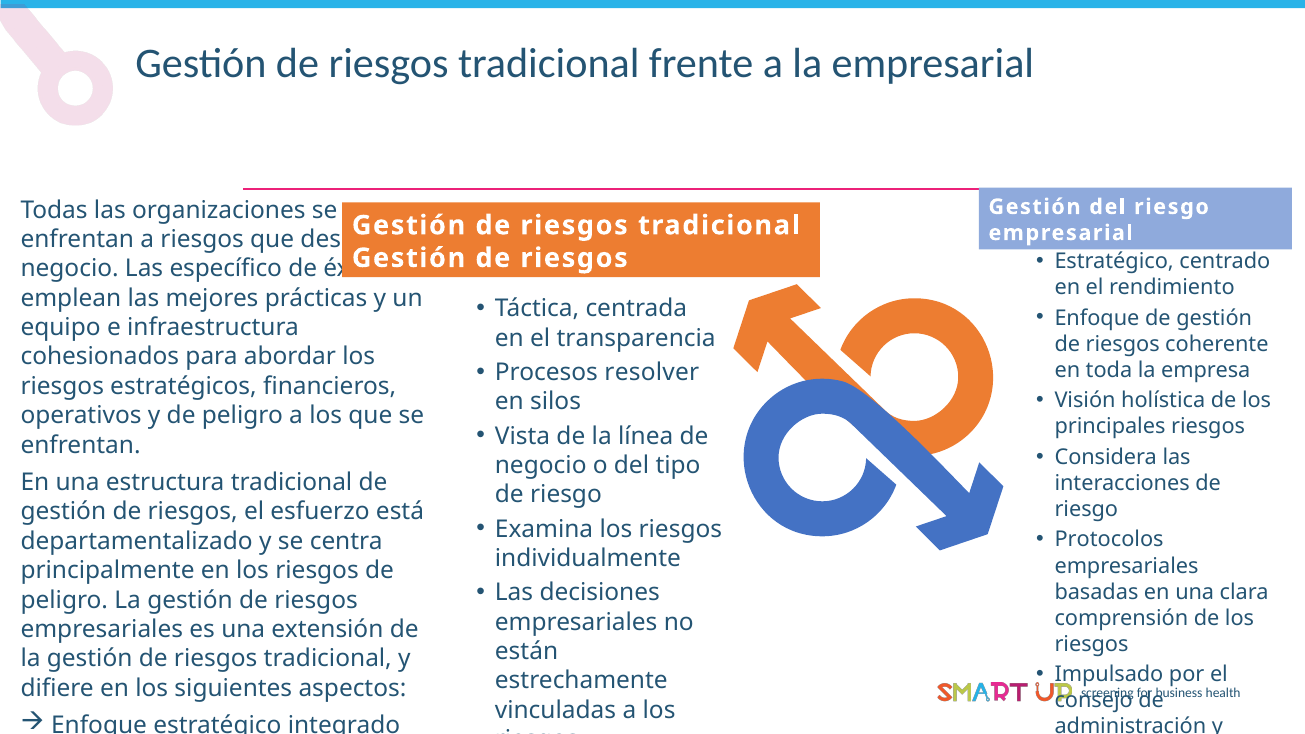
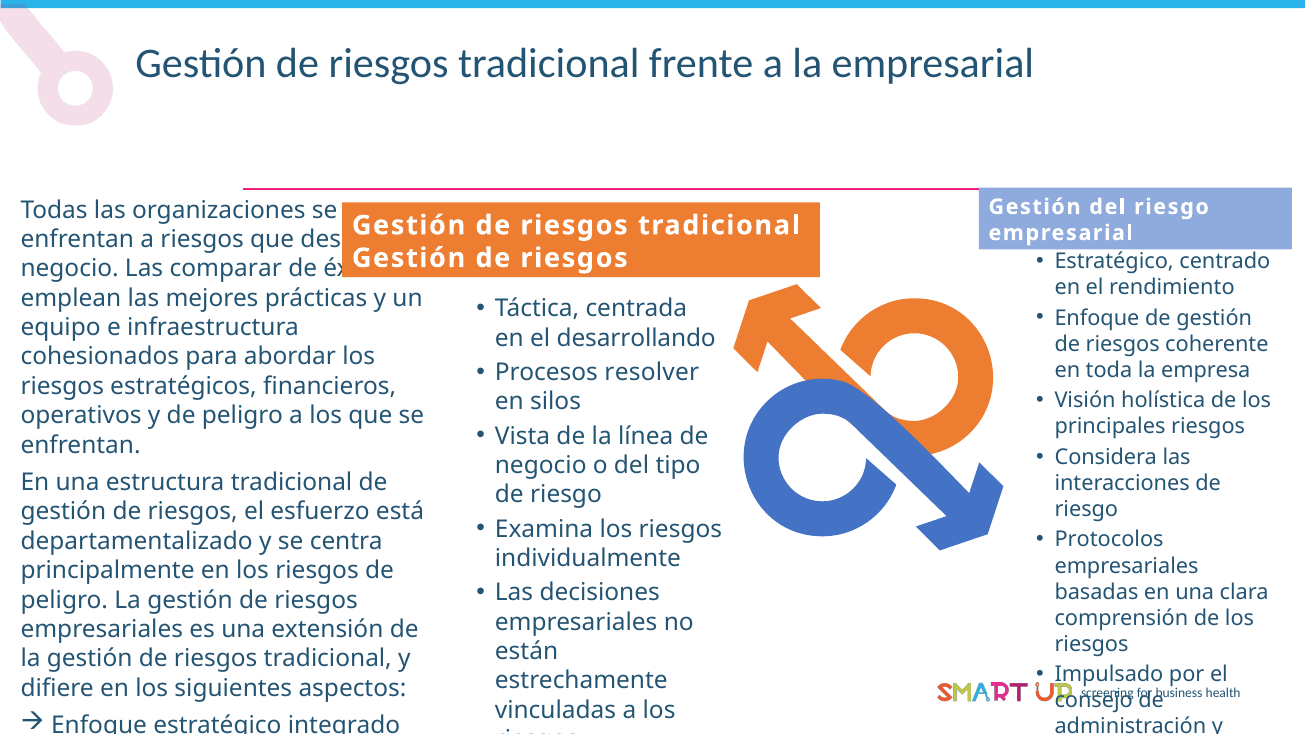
específico: específico -> comparar (226, 269)
transparencia: transparencia -> desarrollando (636, 338)
